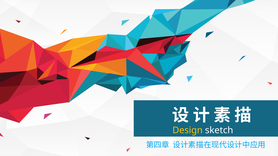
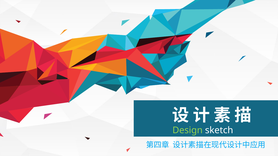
Design colour: yellow -> light green (188, 131)
